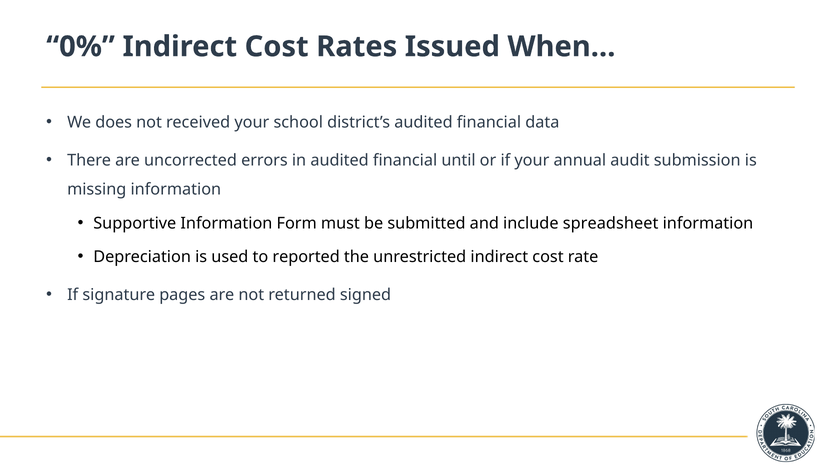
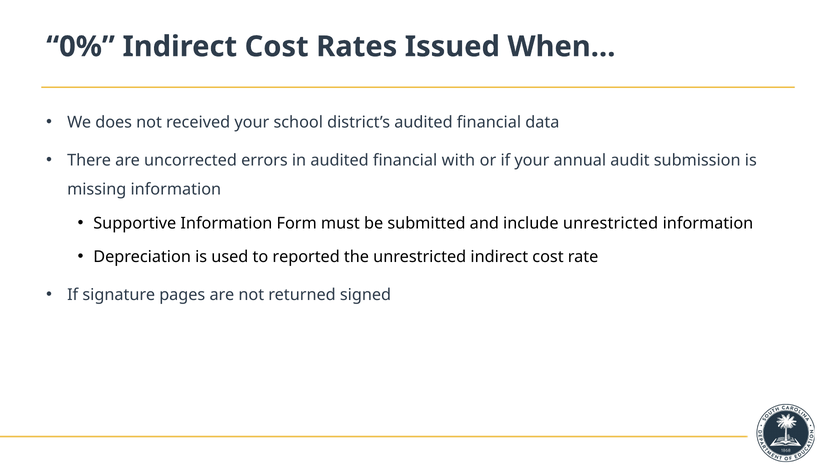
until: until -> with (458, 160)
include spreadsheet: spreadsheet -> unrestricted (611, 223)
